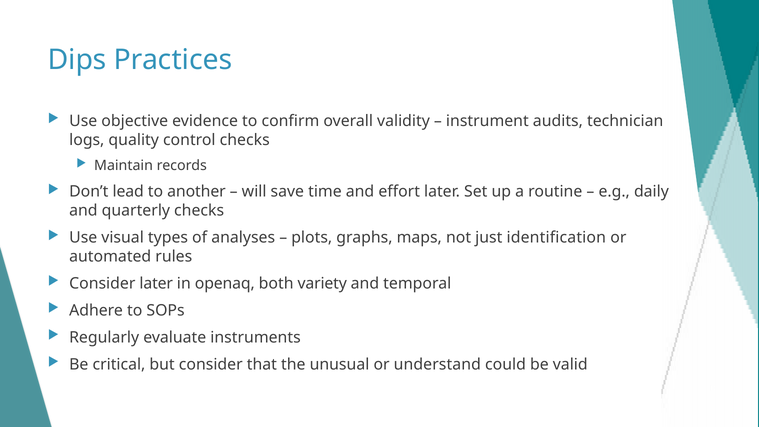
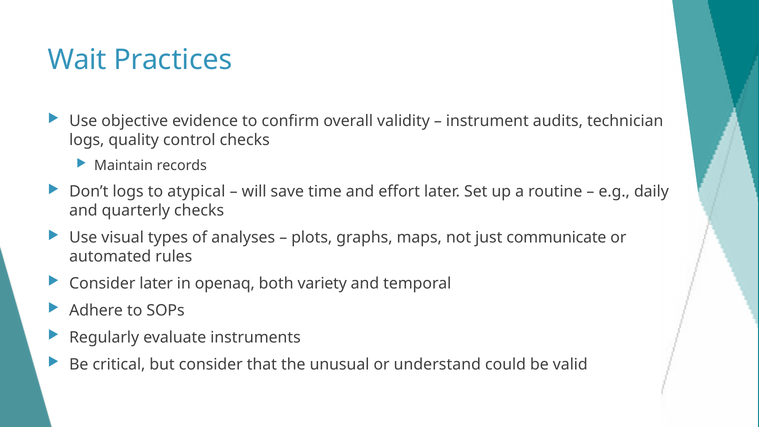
Dips: Dips -> Wait (77, 60)
Don’t lead: lead -> logs (128, 192)
another: another -> atypical (196, 192)
identification: identification -> communicate (556, 238)
